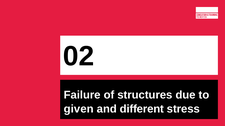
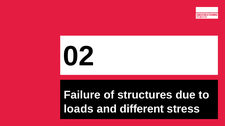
given: given -> loads (79, 109)
